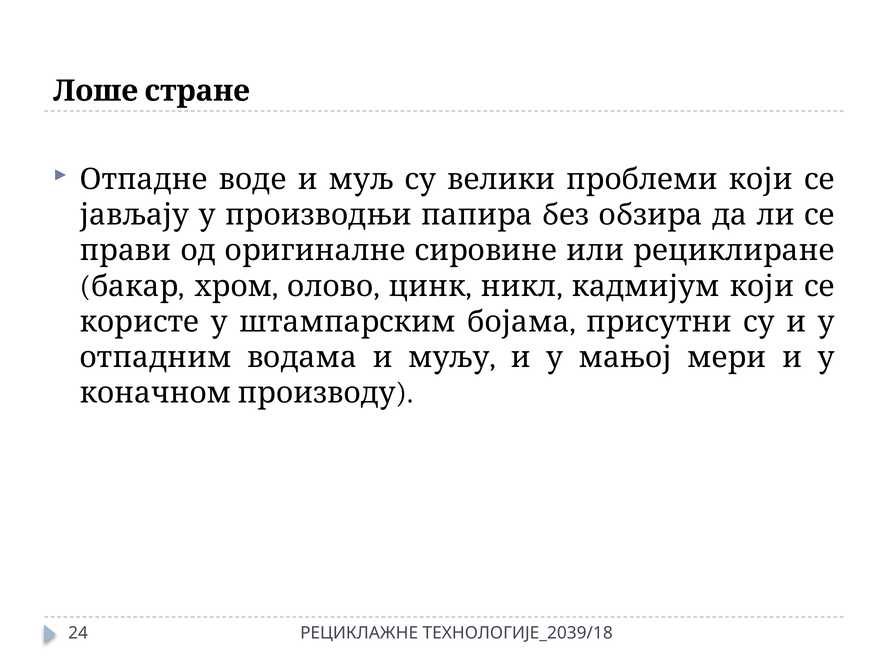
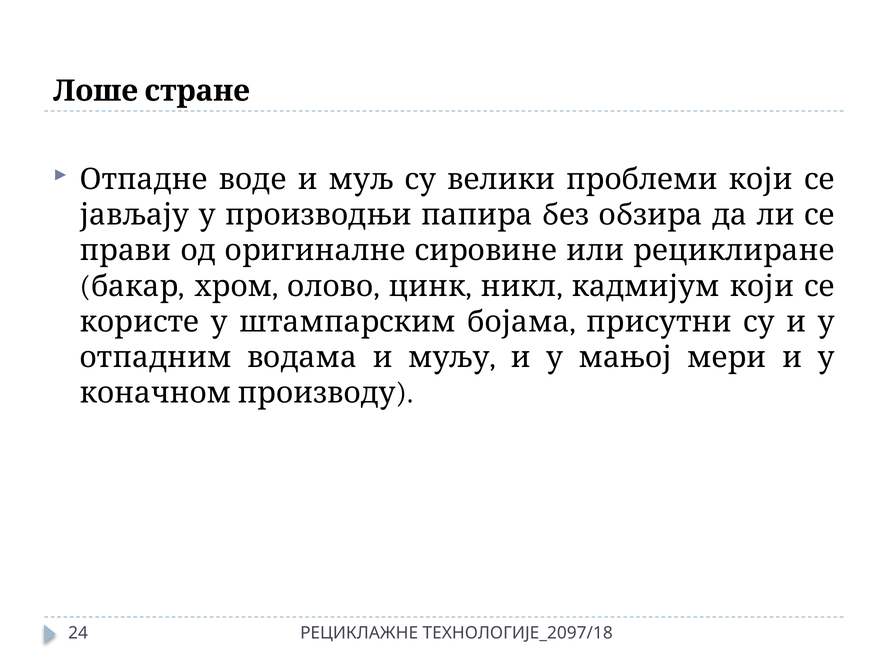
ТЕХНОЛОГИЈЕ_2039/18: ТЕХНОЛОГИЈЕ_2039/18 -> ТЕХНОЛОГИЈЕ_2097/18 (518, 633)
